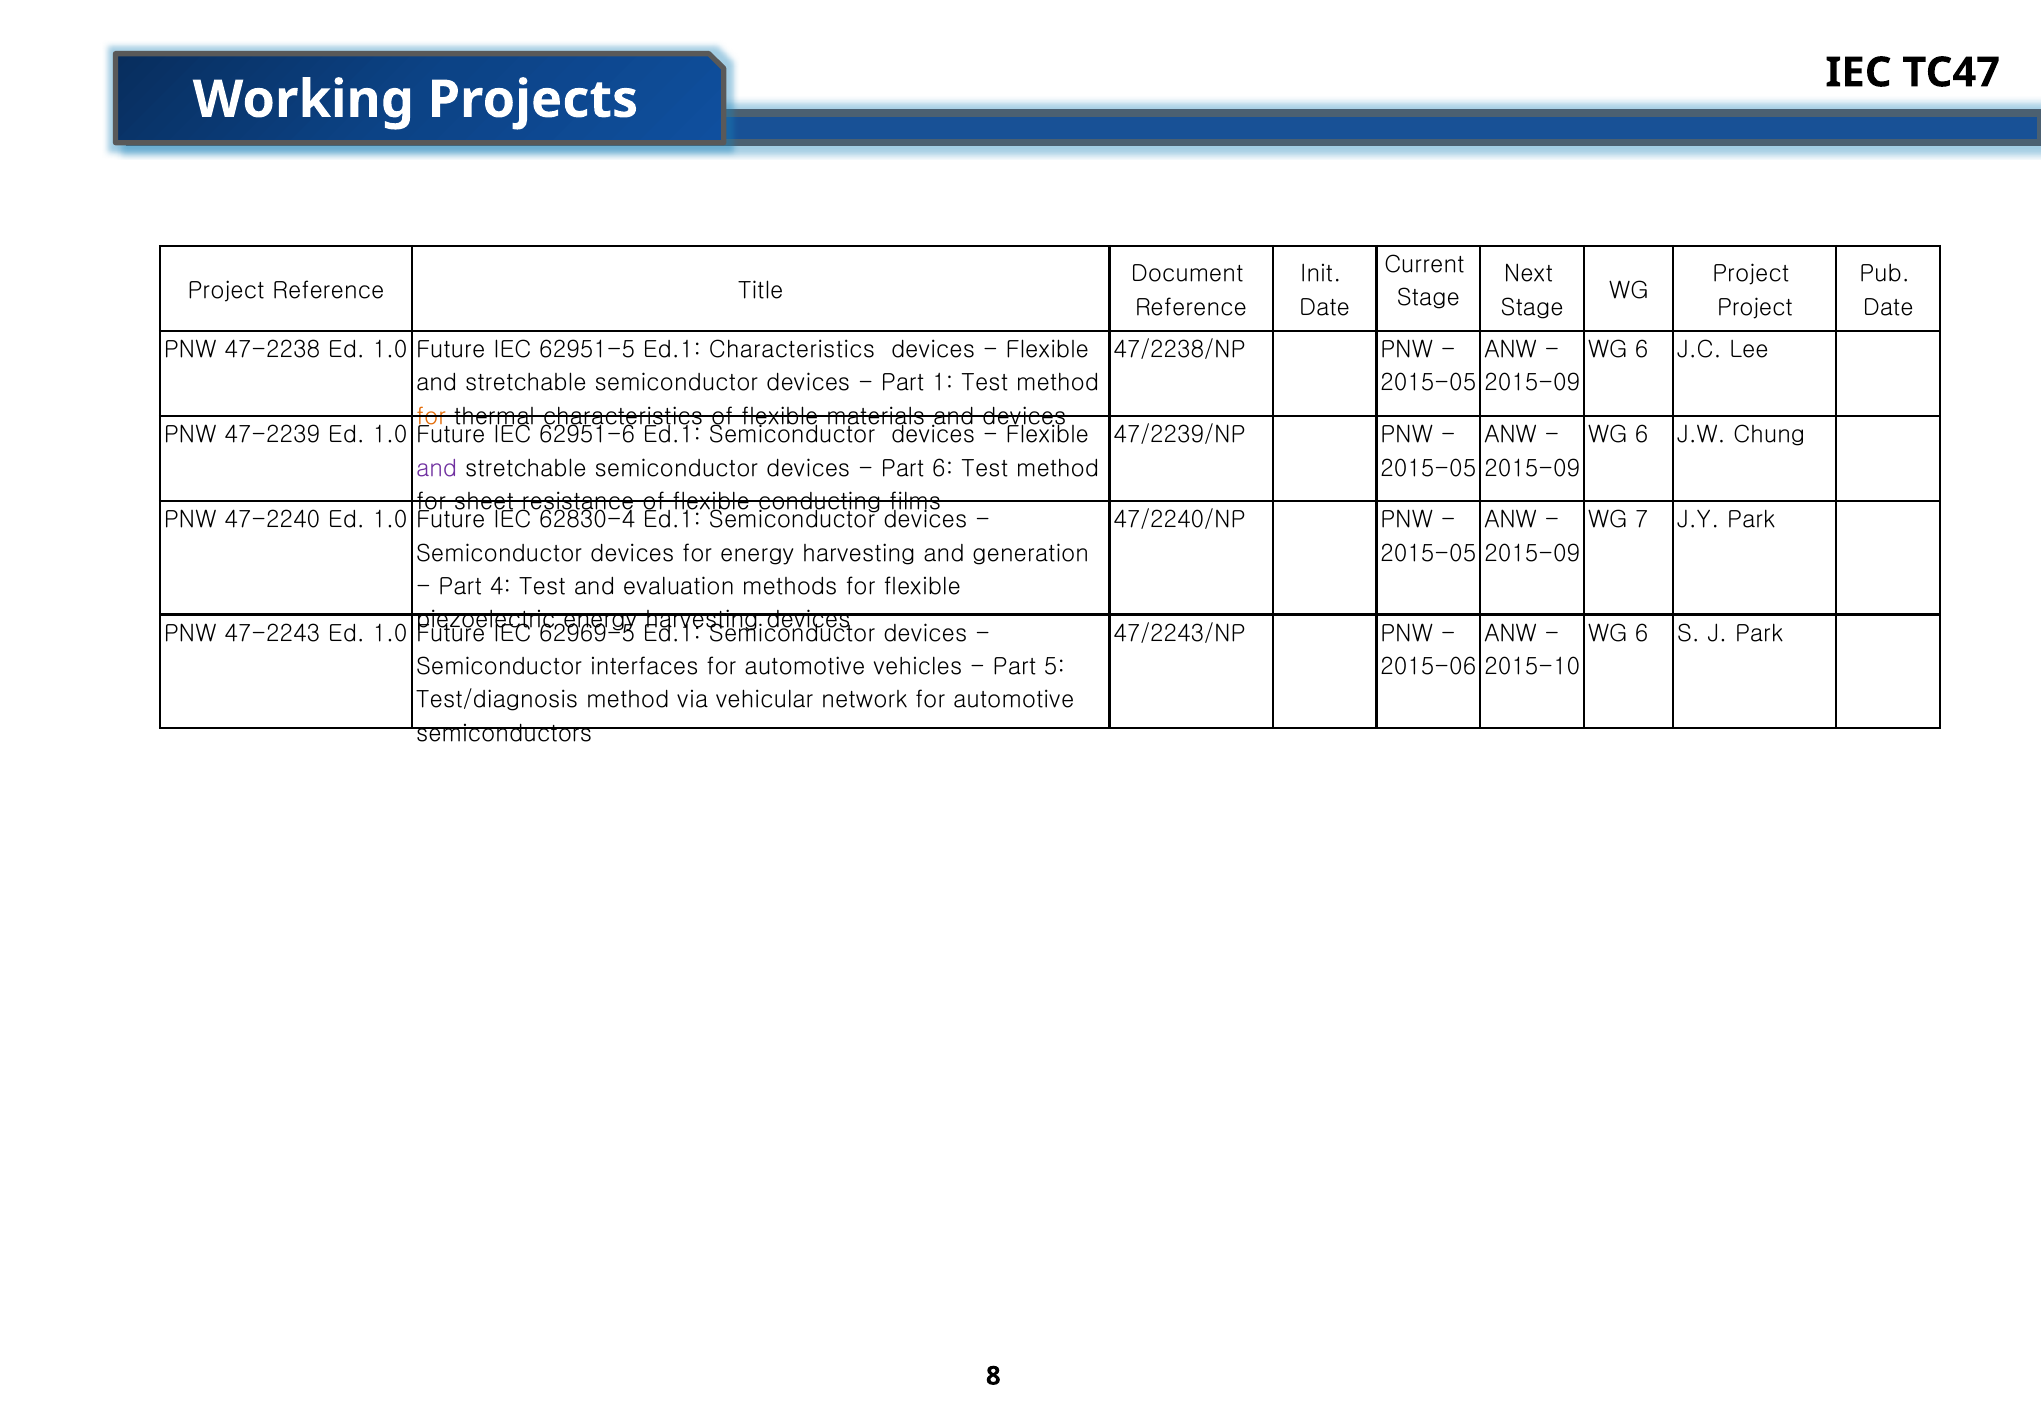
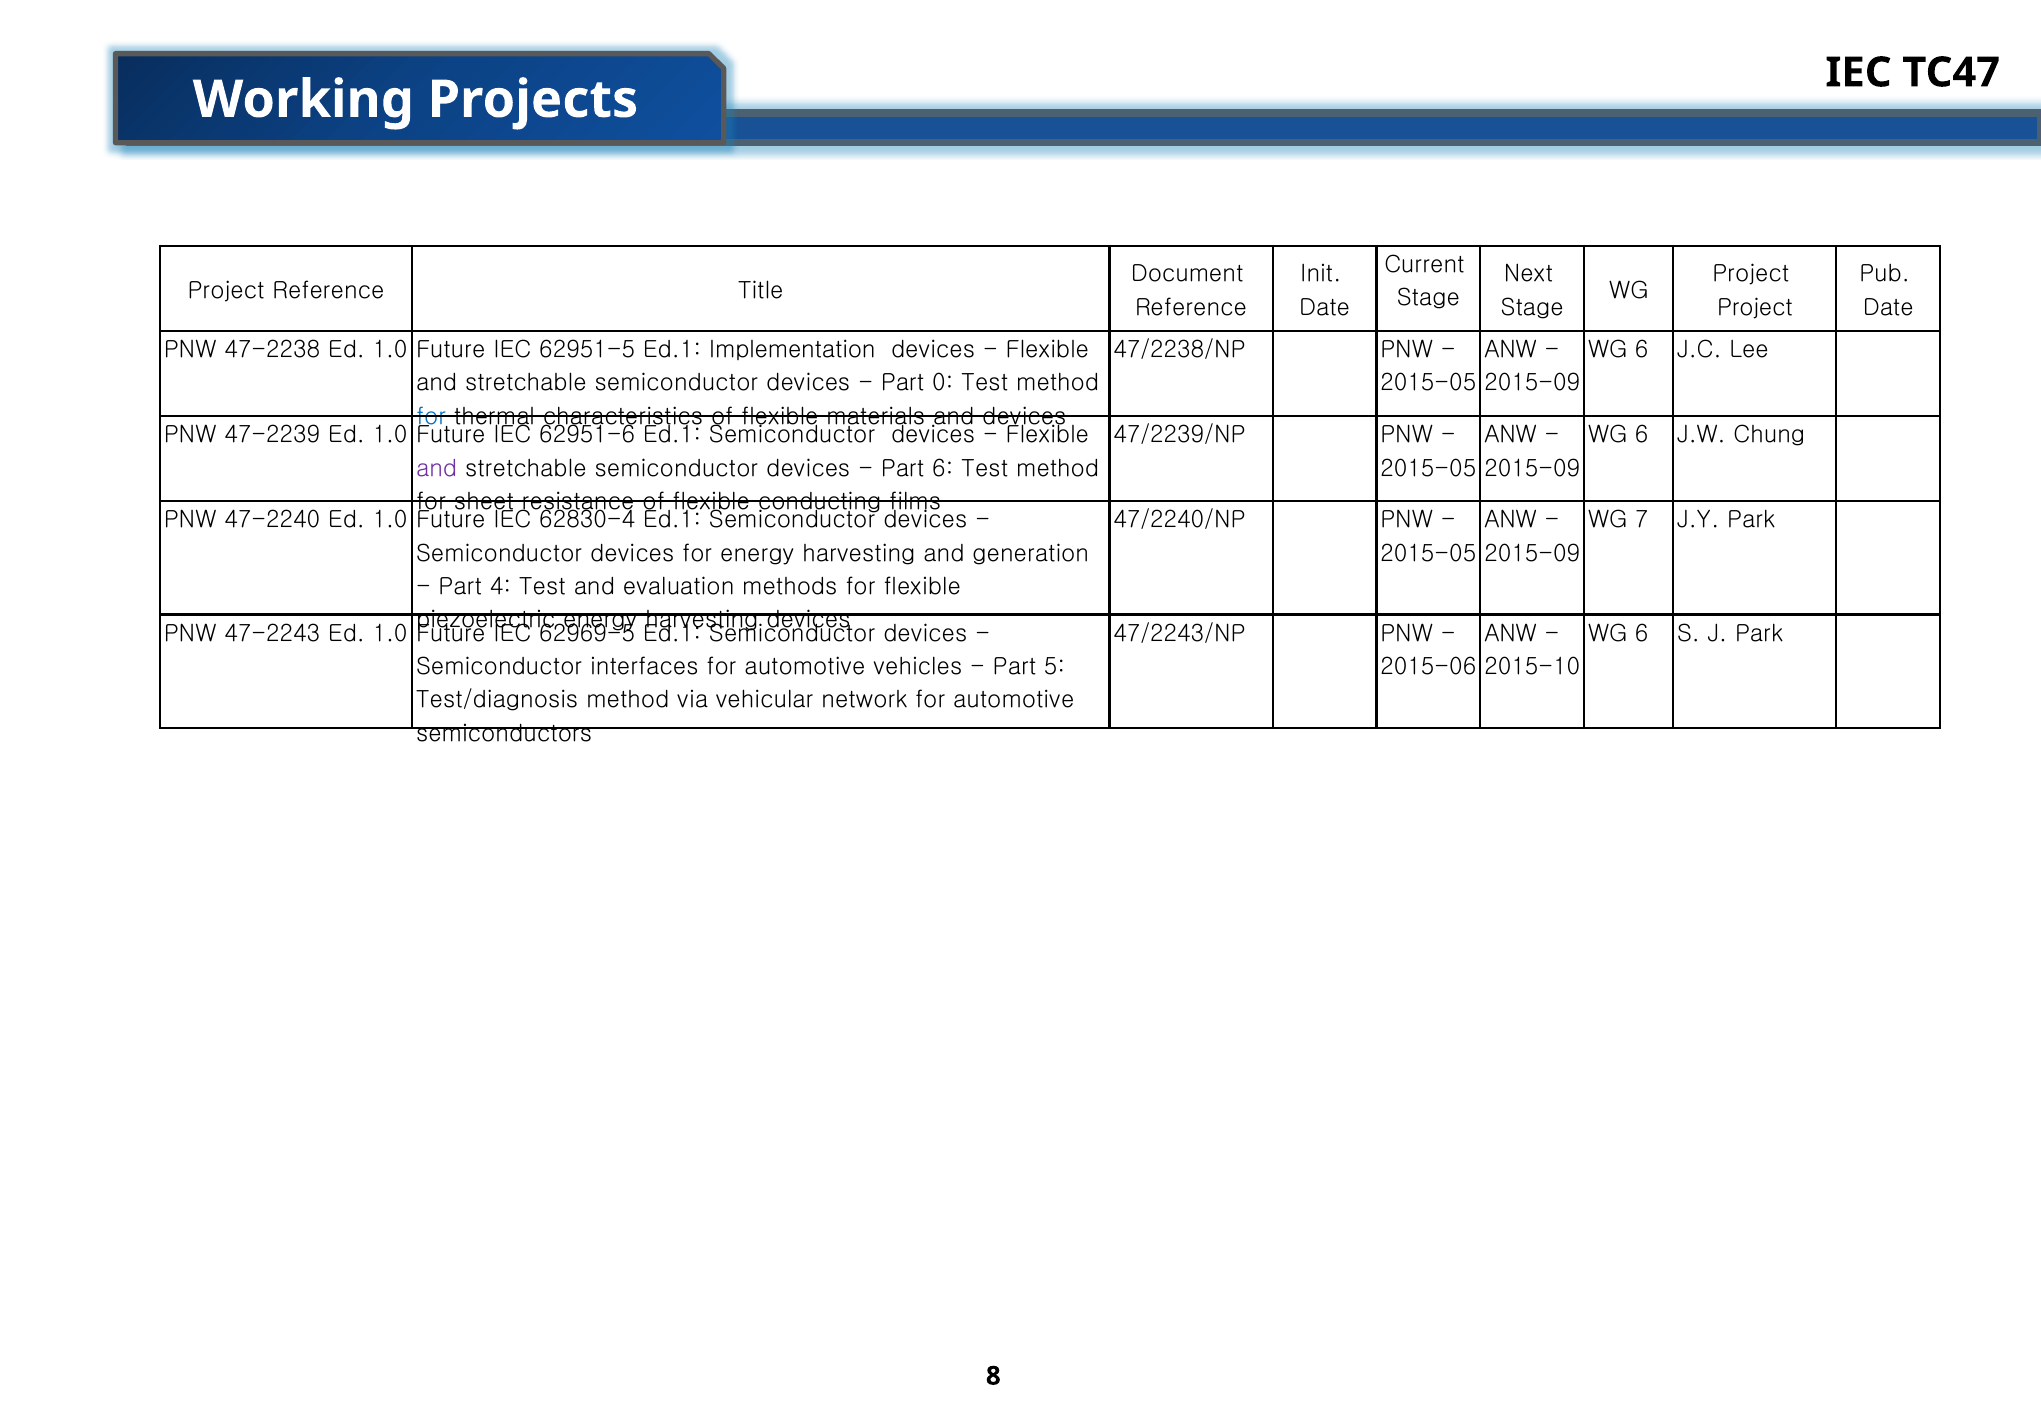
Ed.1 Characteristics: Characteristics -> Implementation (792, 350)
1: 1 -> 0 (943, 383)
for colour: orange -> blue (431, 416)
